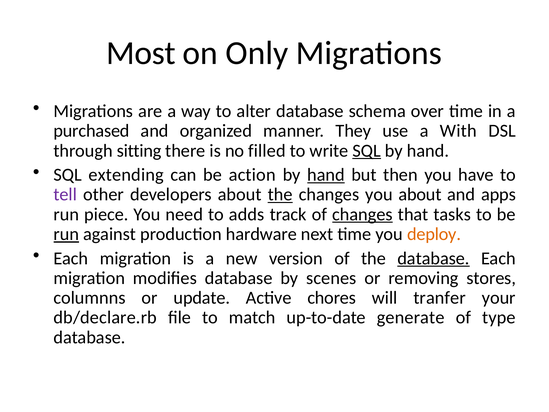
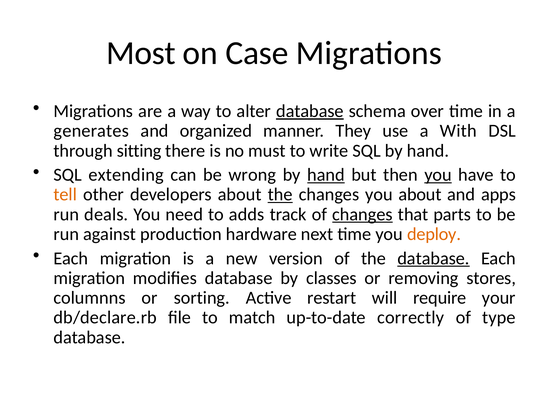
Only: Only -> Case (257, 53)
database underline: none -> present (310, 111)
purchased: purchased -> generates (91, 131)
filled: filled -> must (267, 151)
SQL underline: present -> none (367, 151)
action: action -> wrong (252, 175)
you underline: none -> present (438, 175)
tell colour: purple -> orange (65, 194)
piece: piece -> deals (106, 214)
tasks: tasks -> parts (452, 214)
run underline: present -> none (66, 234)
scenes: scenes -> classes (331, 278)
update: update -> sorting (202, 298)
chores: chores -> restart (332, 298)
tranfer: tranfer -> require (440, 298)
generate: generate -> correctly (411, 317)
